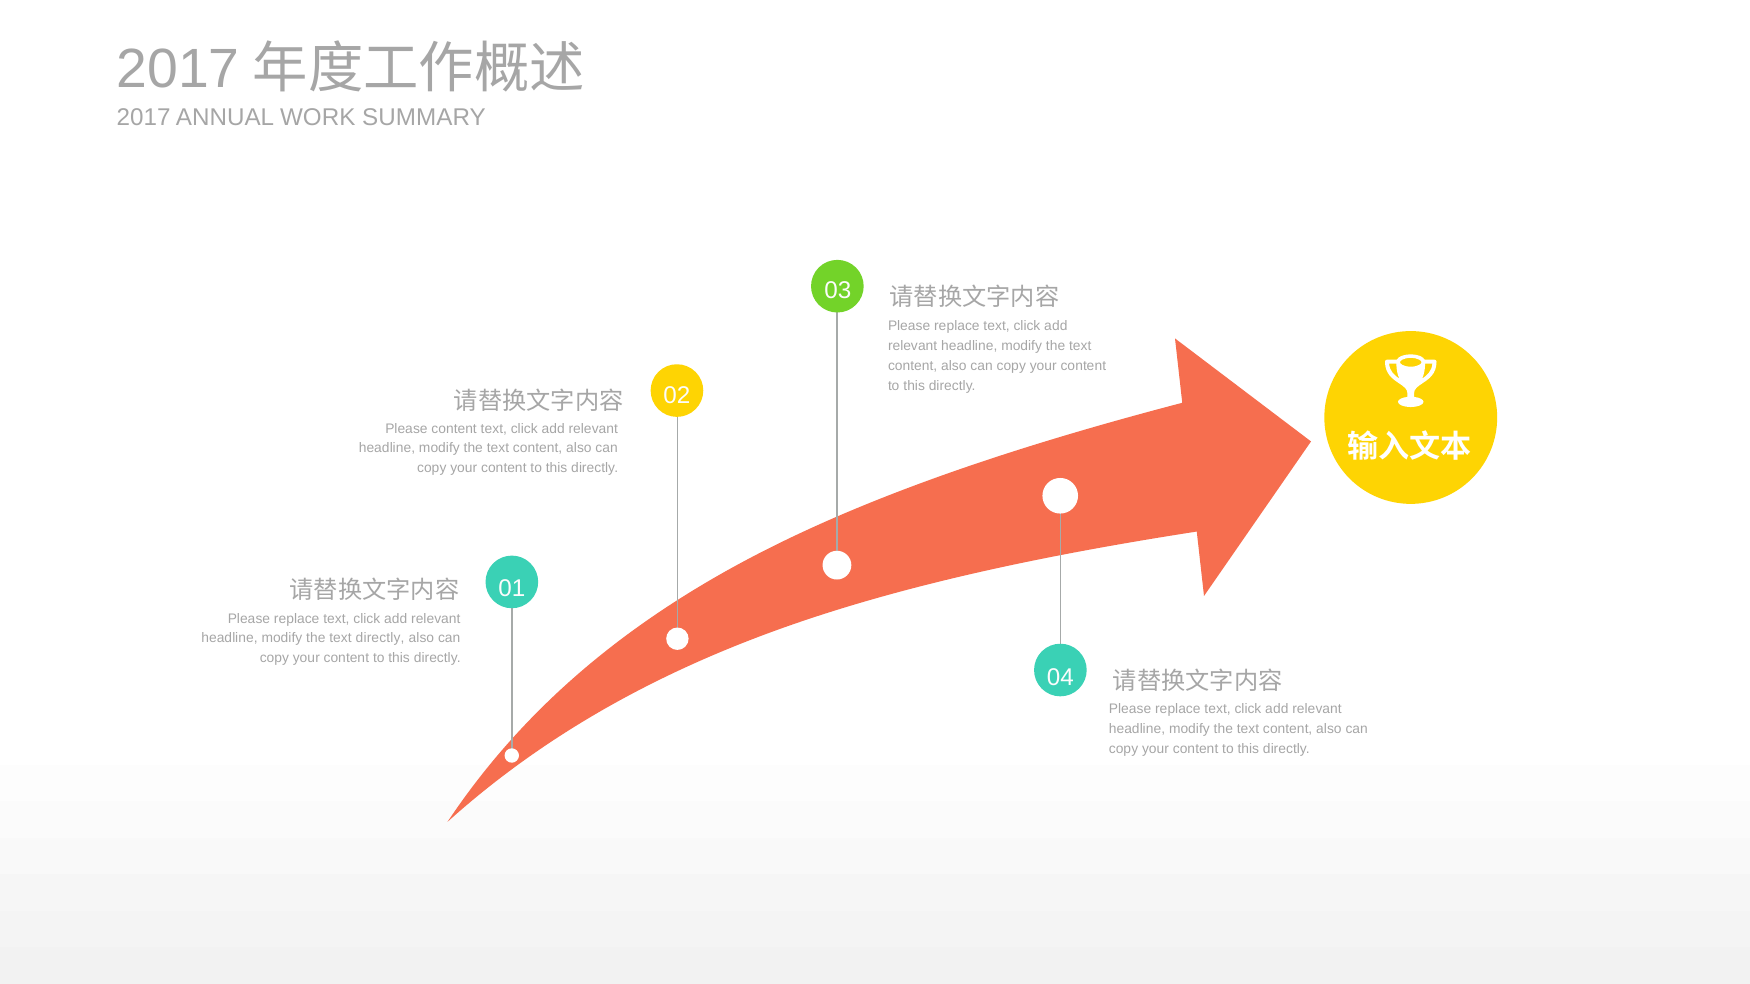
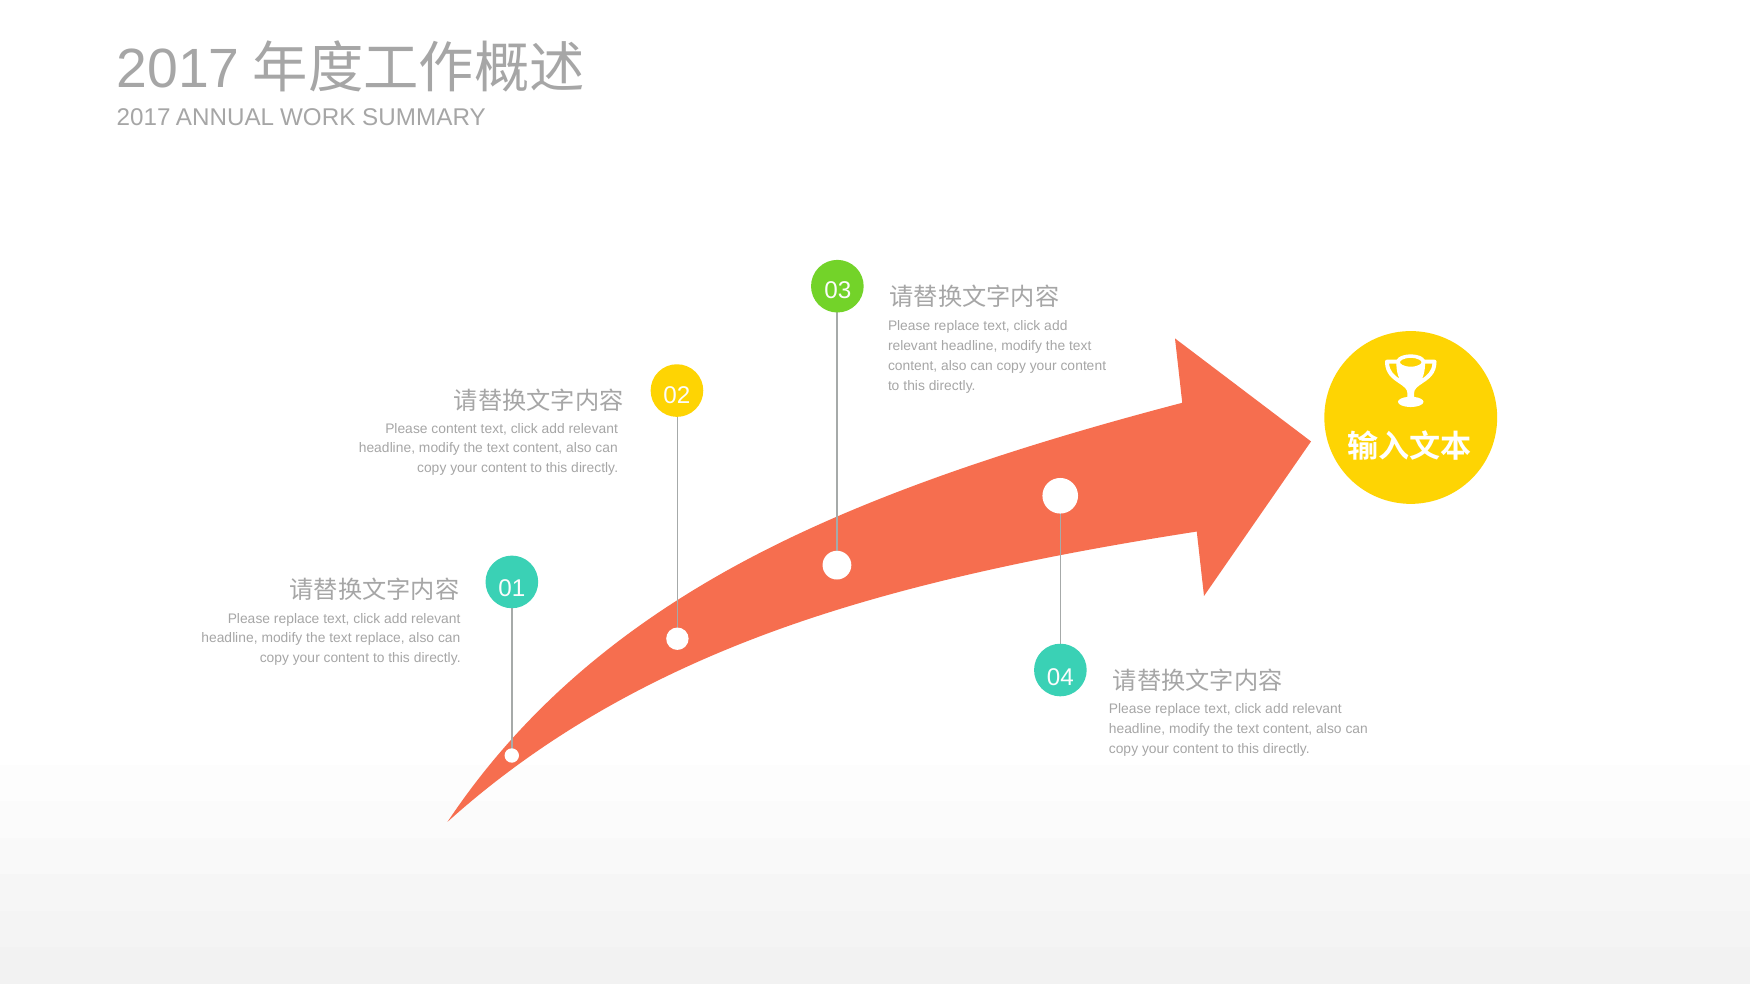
text directly: directly -> replace (380, 639)
